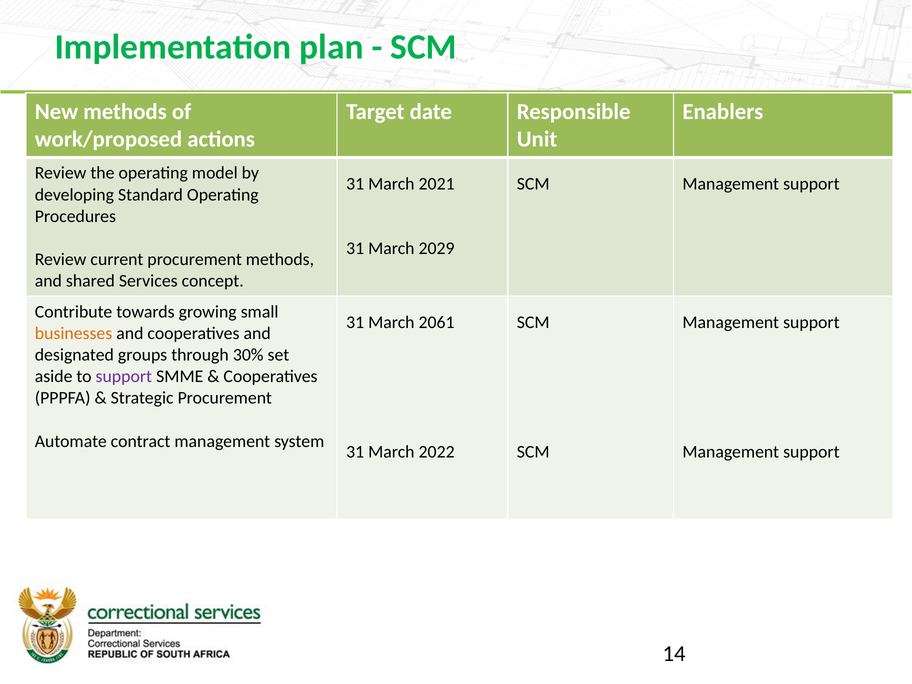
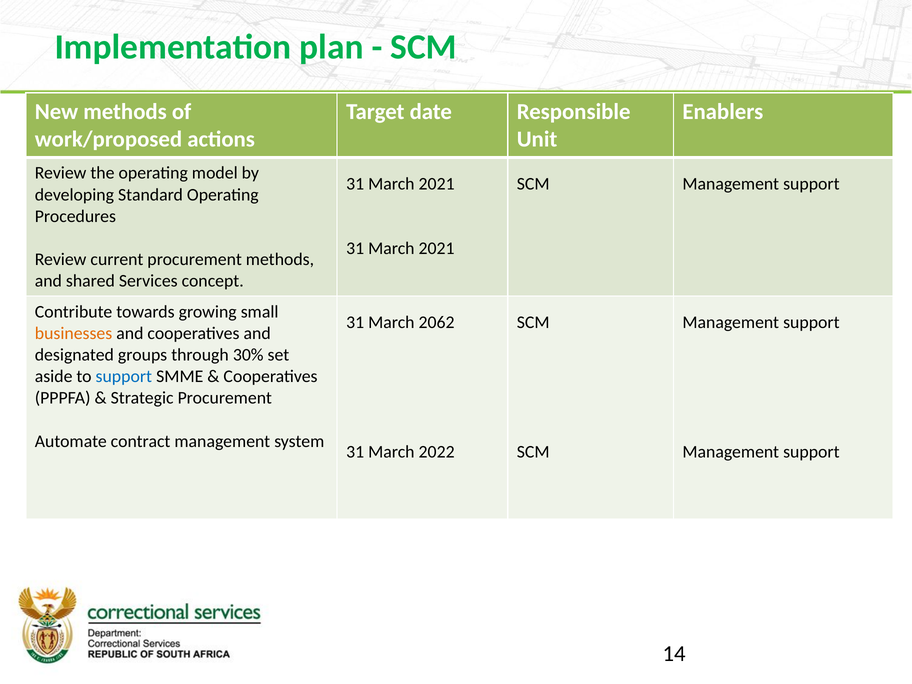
2029: 2029 -> 2021 (437, 249)
2061: 2061 -> 2062 (437, 323)
support colour: purple -> blue (124, 377)
